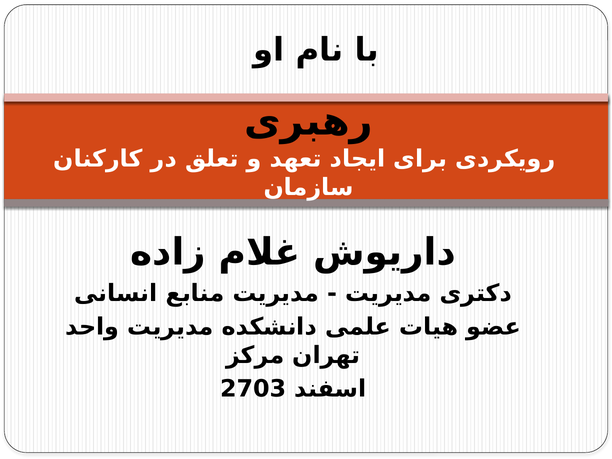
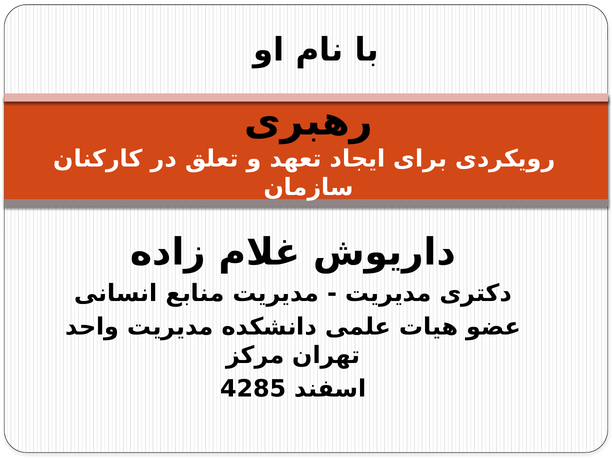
2703: 2703 -> 4285 (253, 389)
